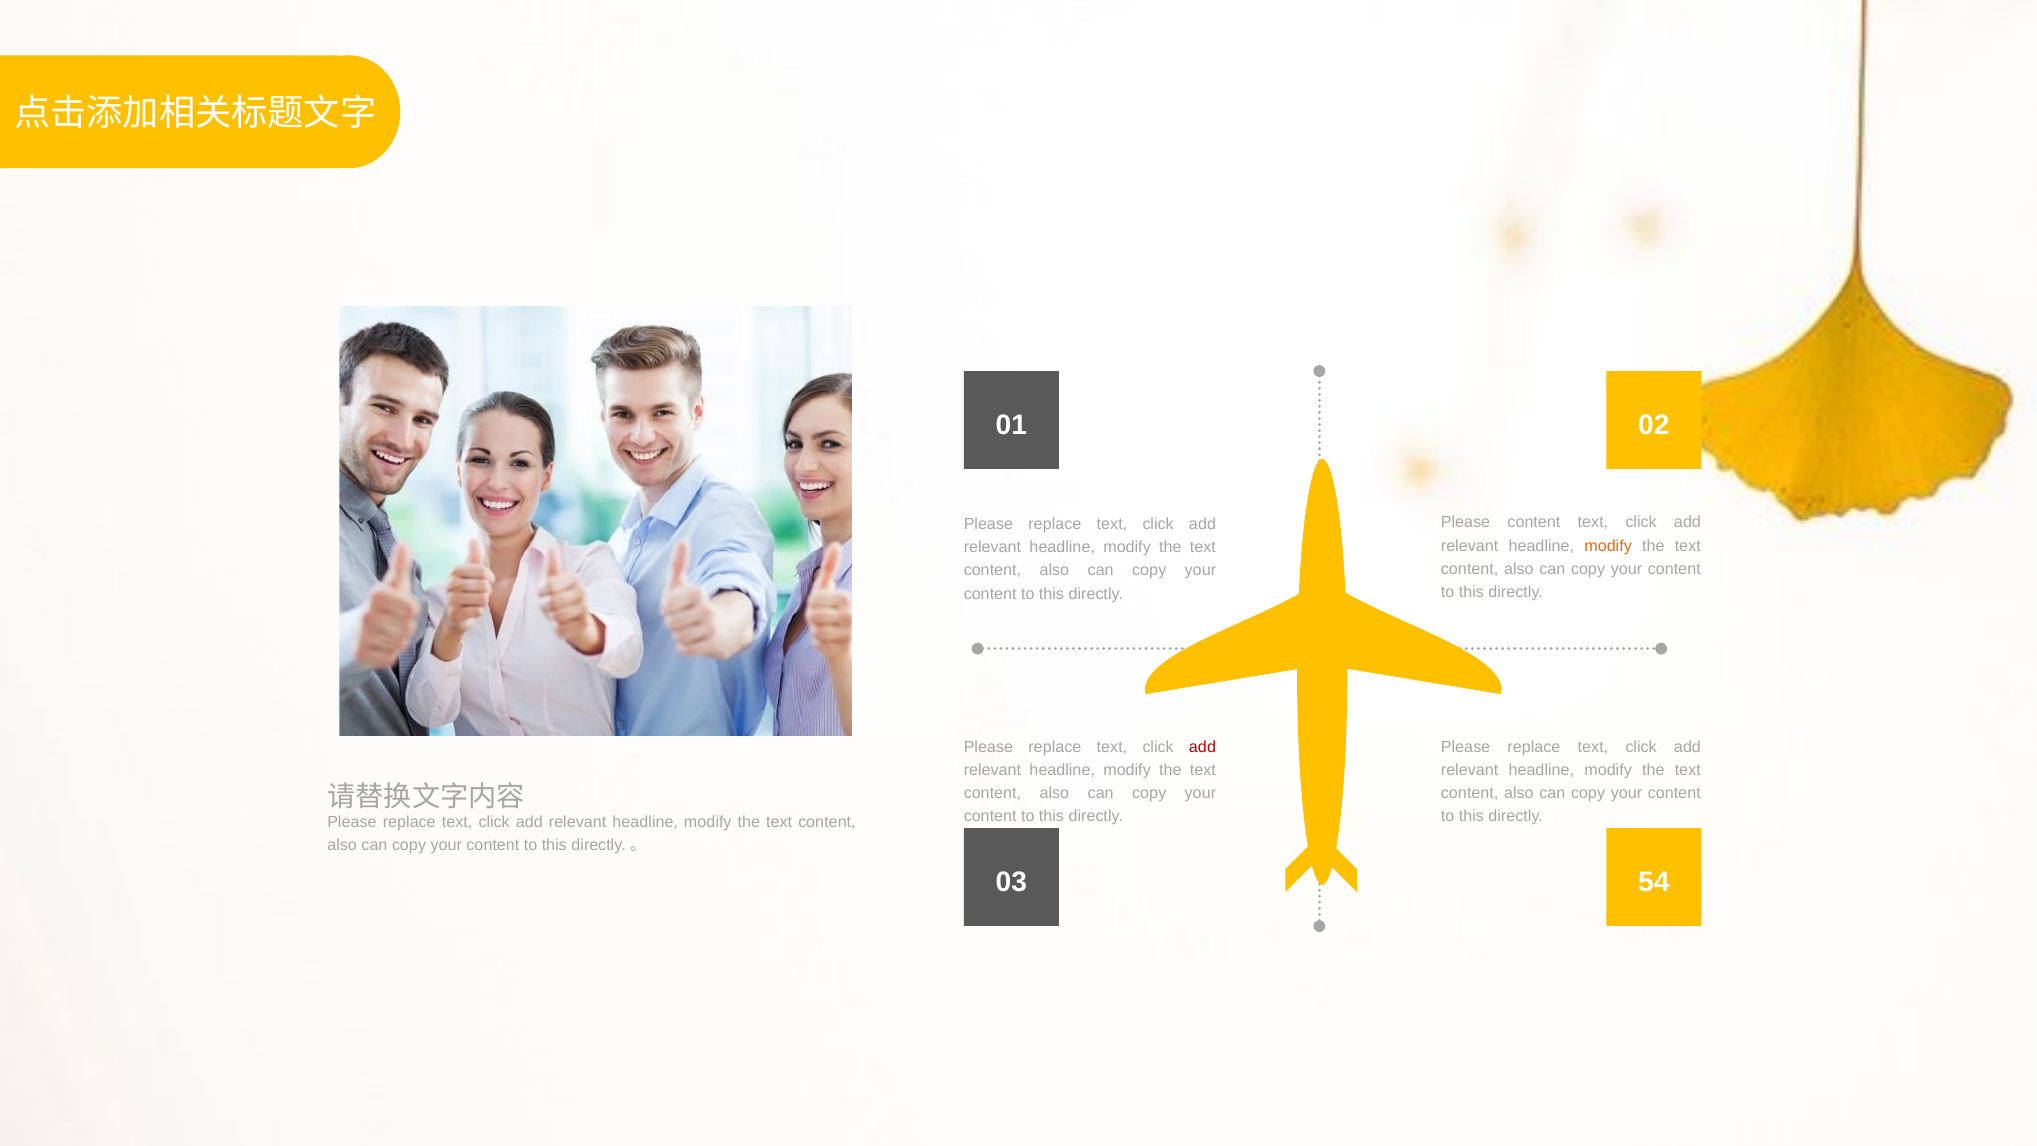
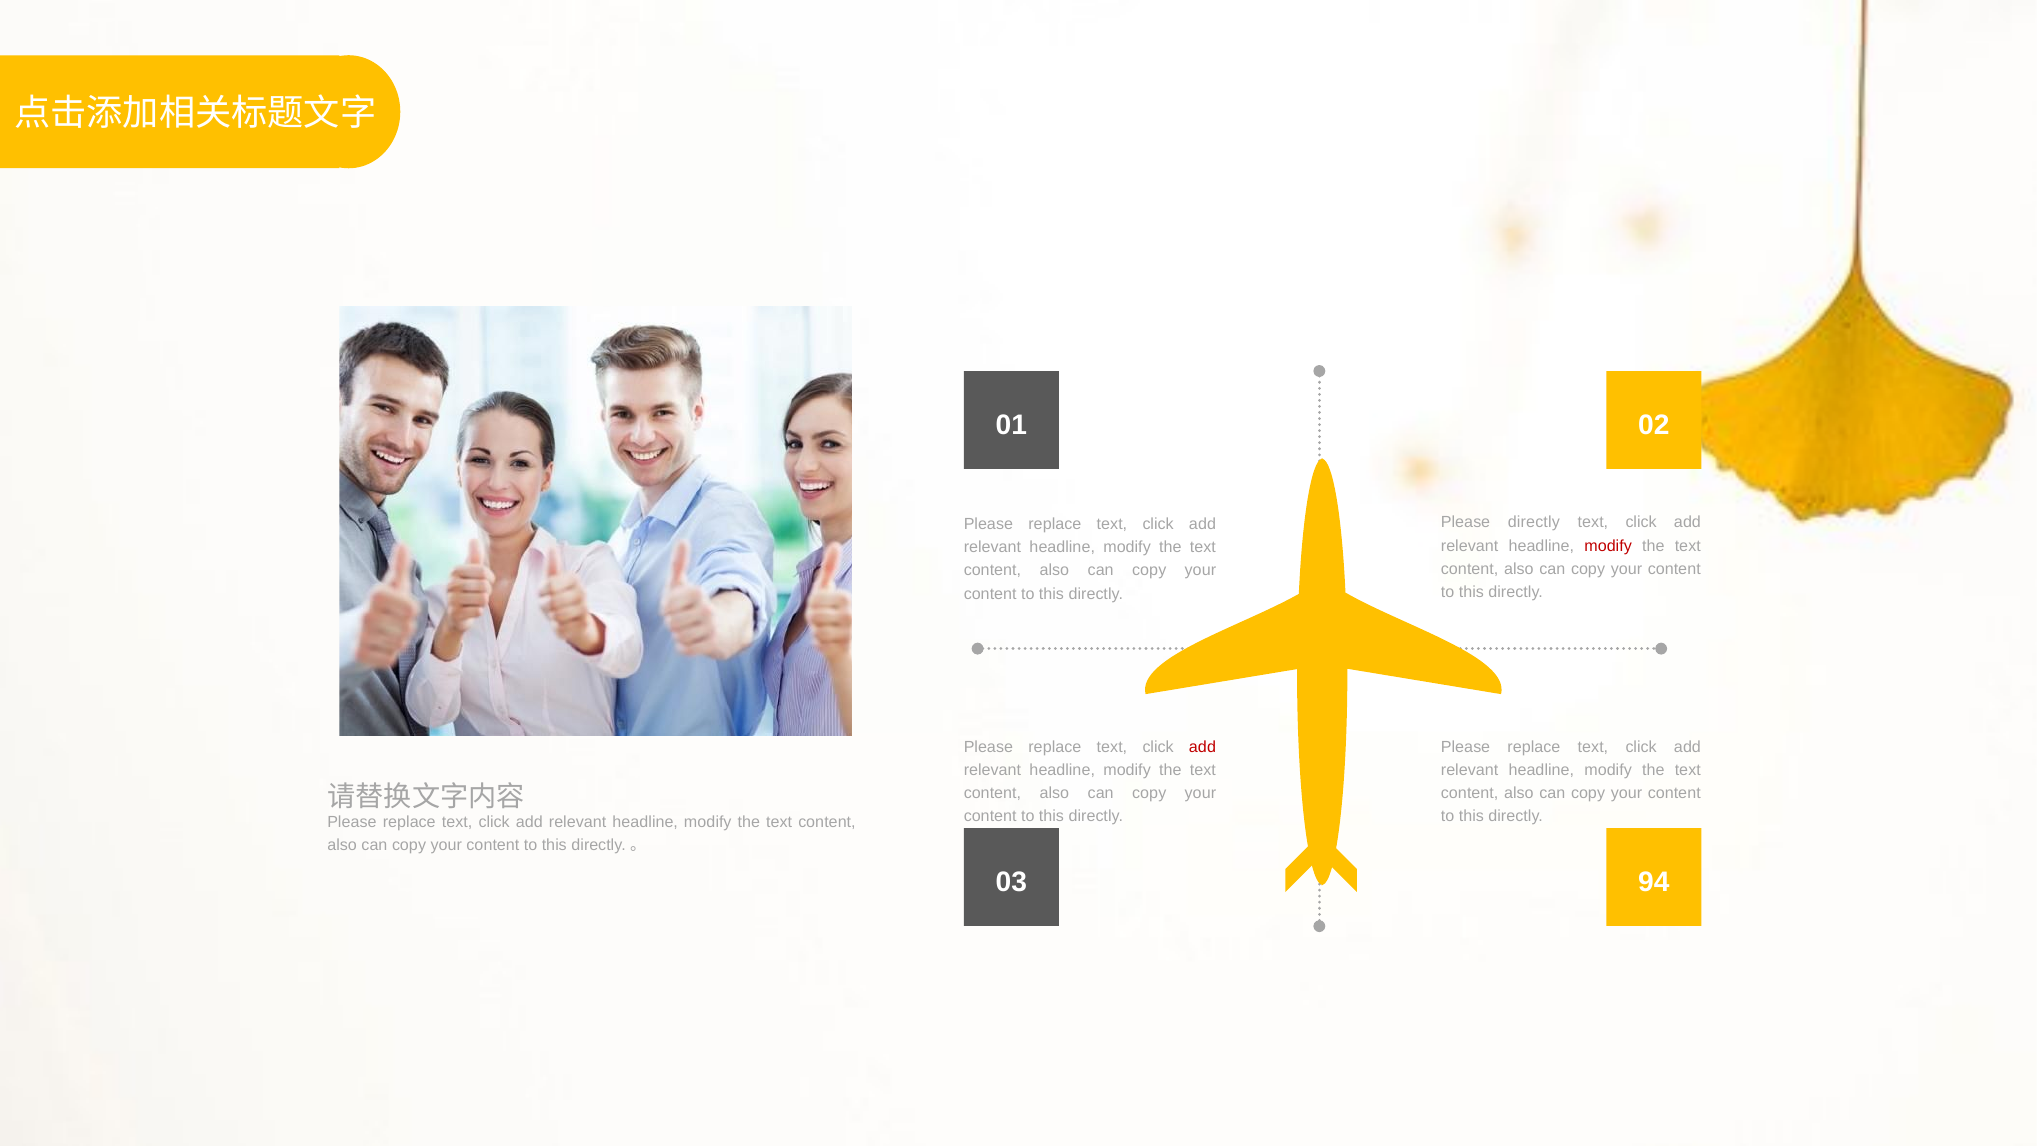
Please content: content -> directly (1534, 522)
modify colour: orange -> red (1608, 546)
54: 54 -> 94 (1654, 882)
